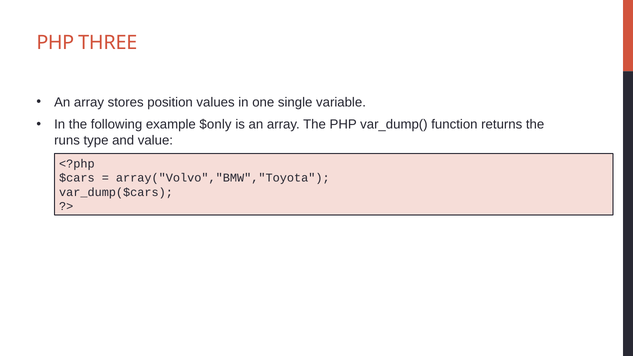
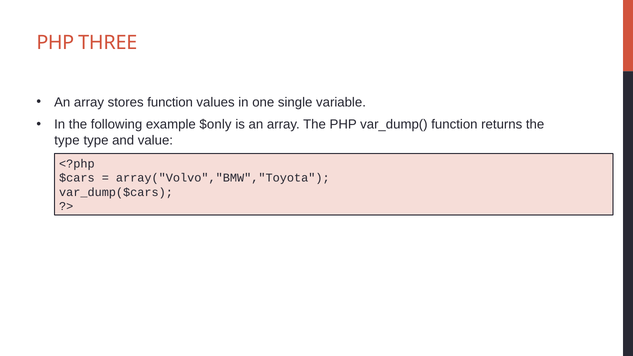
stores position: position -> function (170, 102)
runs: runs -> type (67, 140)
